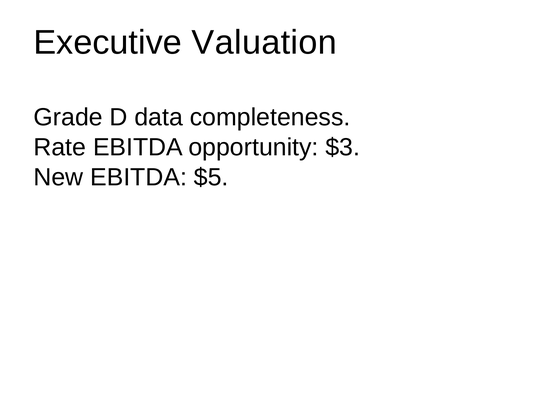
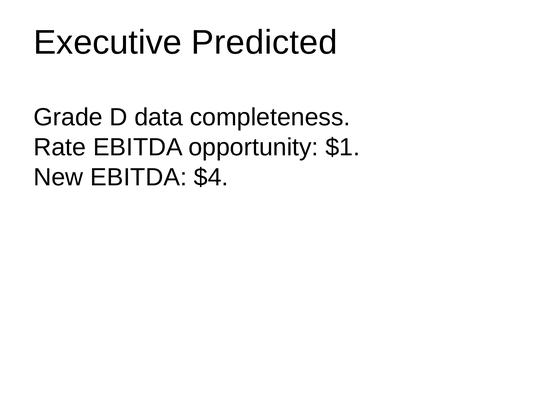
Valuation: Valuation -> Predicted (264, 43)
$3: $3 -> $1 (343, 147)
$5: $5 -> $4 (211, 177)
